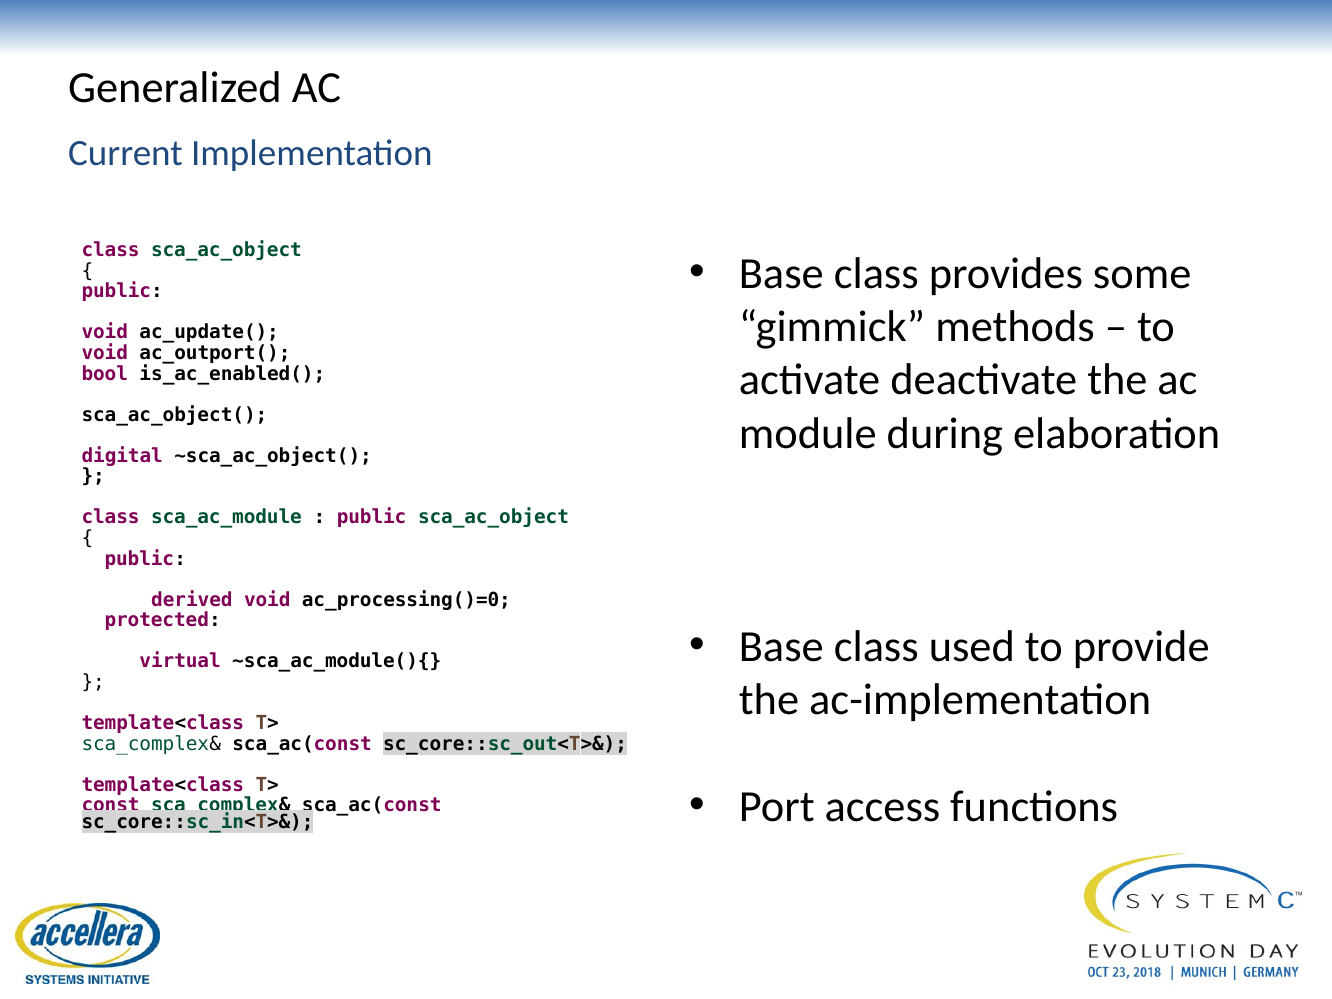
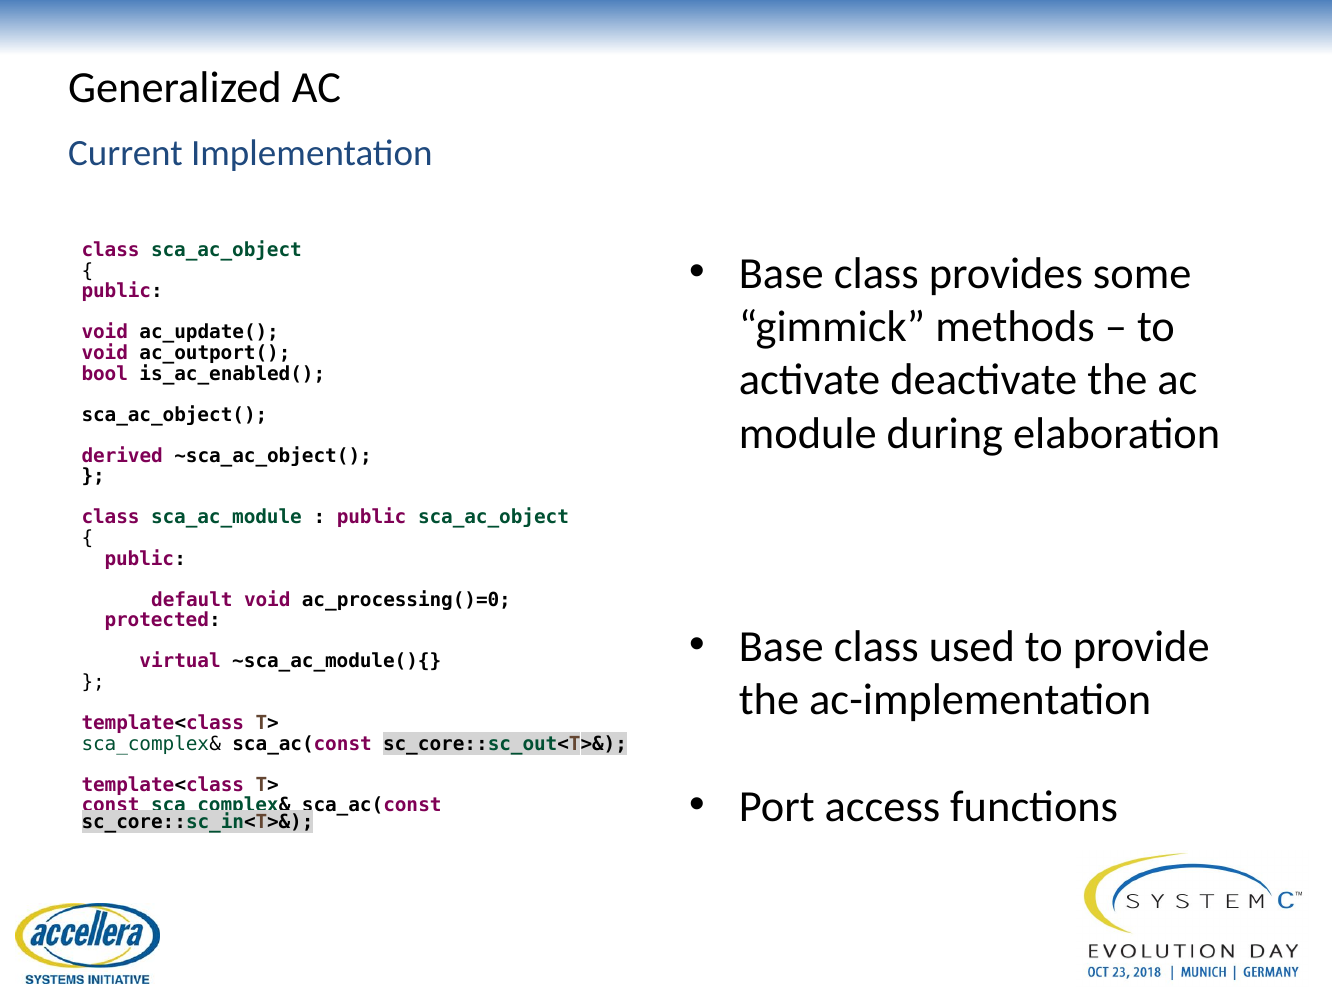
digital: digital -> derived (122, 456)
derived: derived -> default (192, 600)
